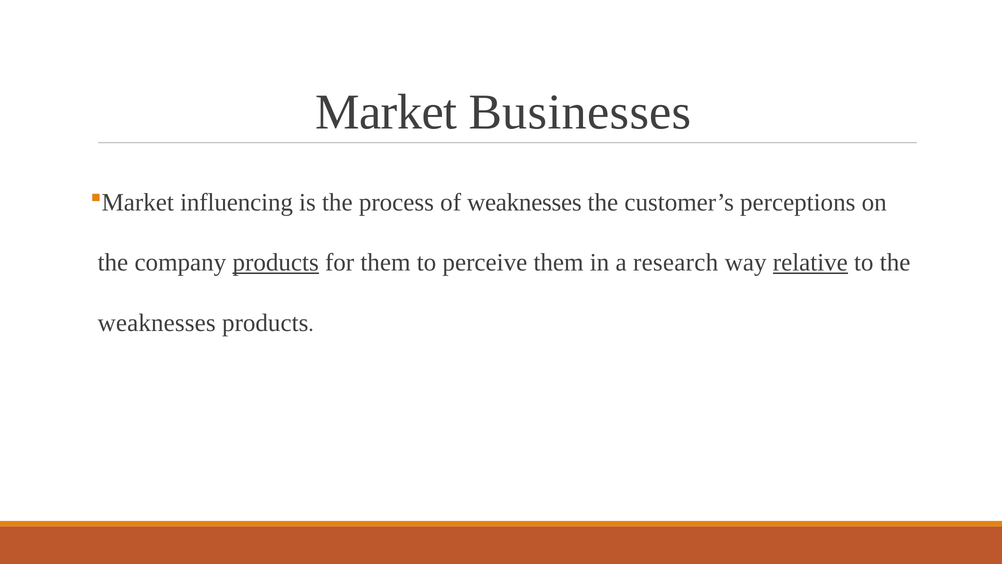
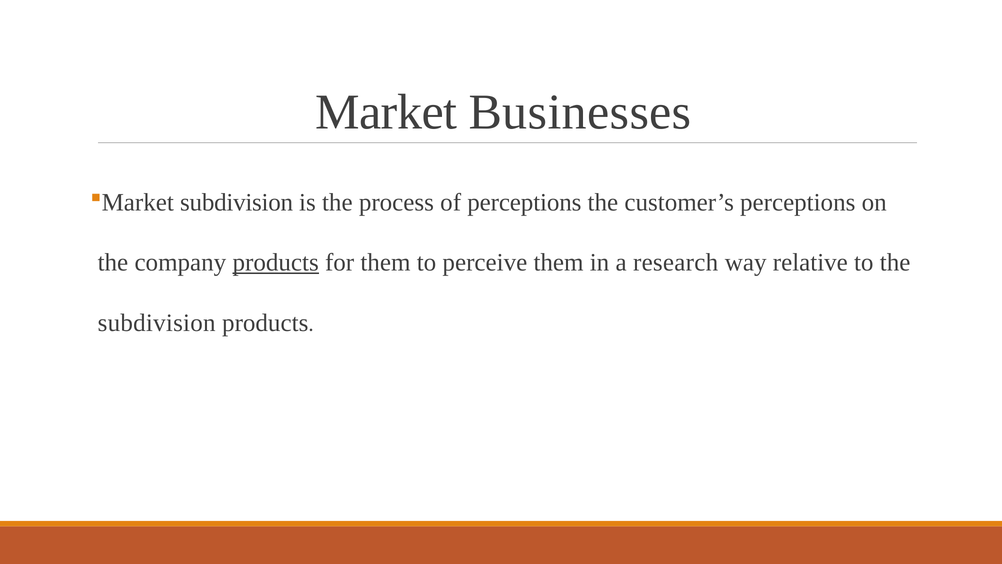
influencing: influencing -> subdivision (237, 202)
of weaknesses: weaknesses -> perceptions (524, 202)
relative underline: present -> none (810, 262)
weaknesses: weaknesses -> subdivision (157, 323)
